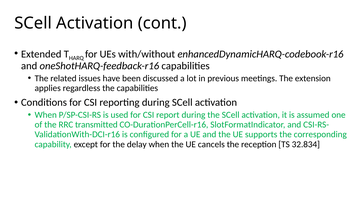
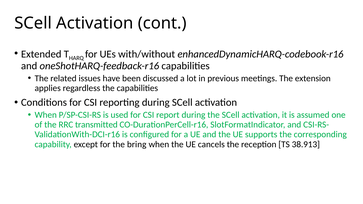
delay: delay -> bring (137, 144)
32.834: 32.834 -> 38.913 (306, 144)
